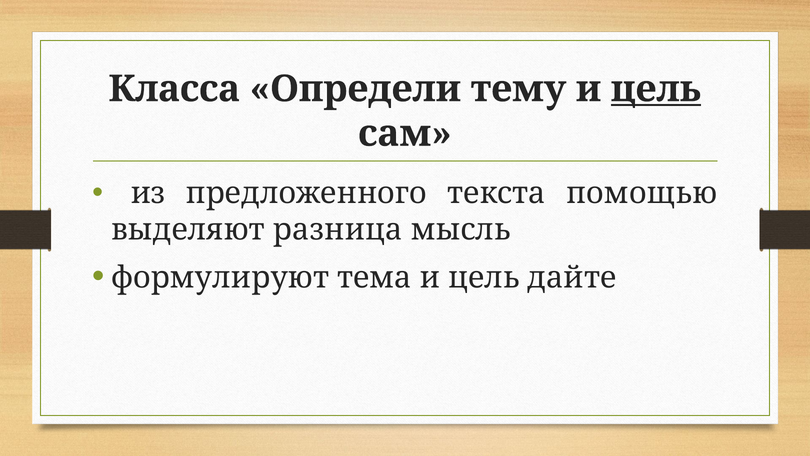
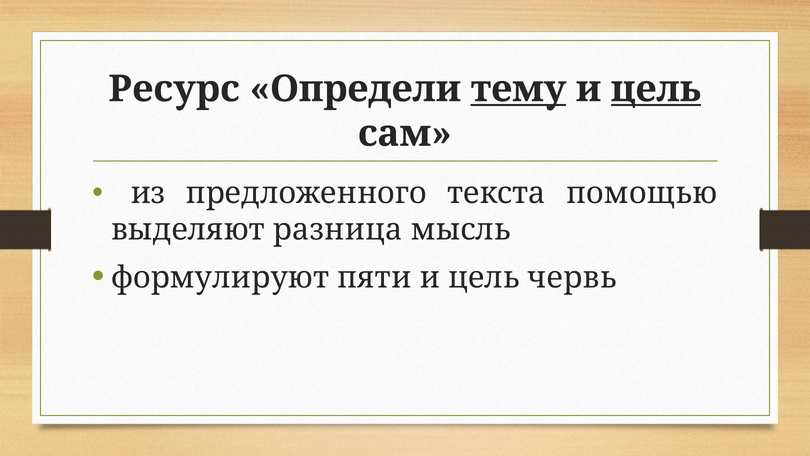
Класса: Класса -> Ресурс (174, 89)
тему underline: none -> present (518, 89)
тема: тема -> пяти (374, 277)
дайте: дайте -> червь (572, 277)
